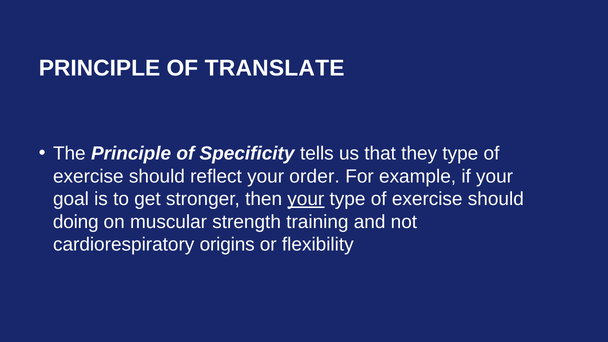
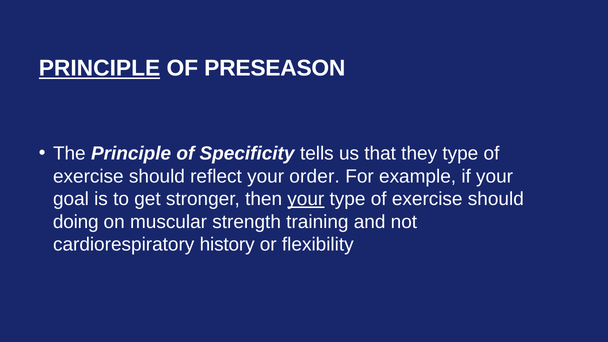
PRINCIPLE underline: none -> present (99, 68)
TRANSLATE: TRANSLATE -> PRESEASON (275, 68)
origins: origins -> history (227, 245)
